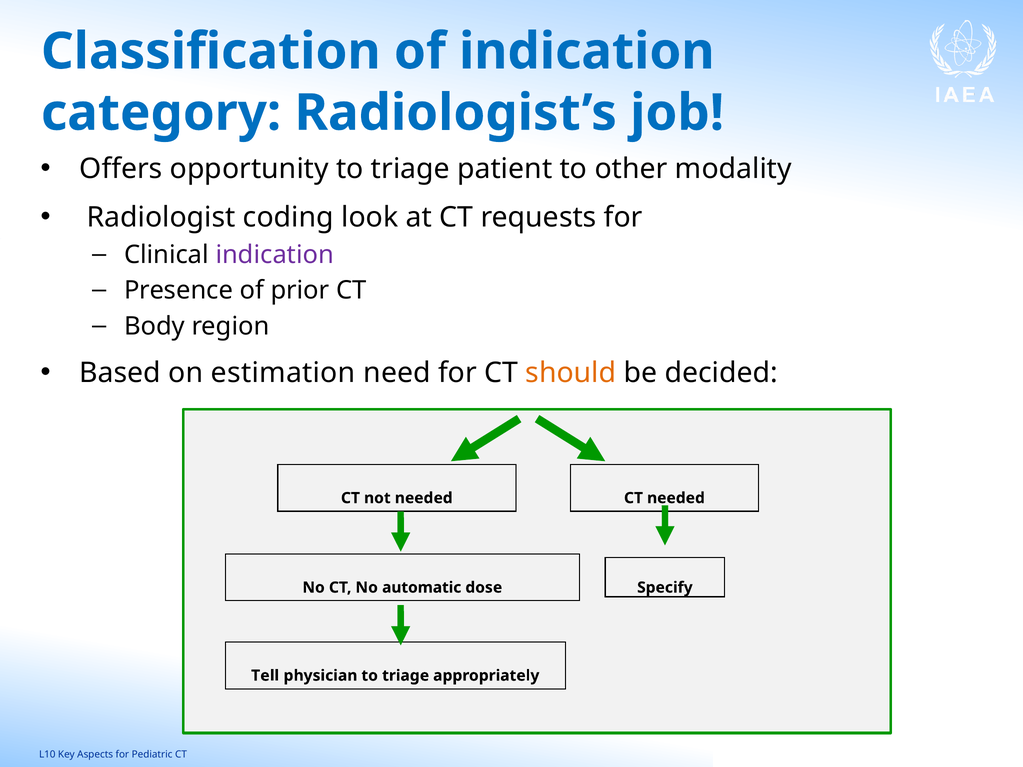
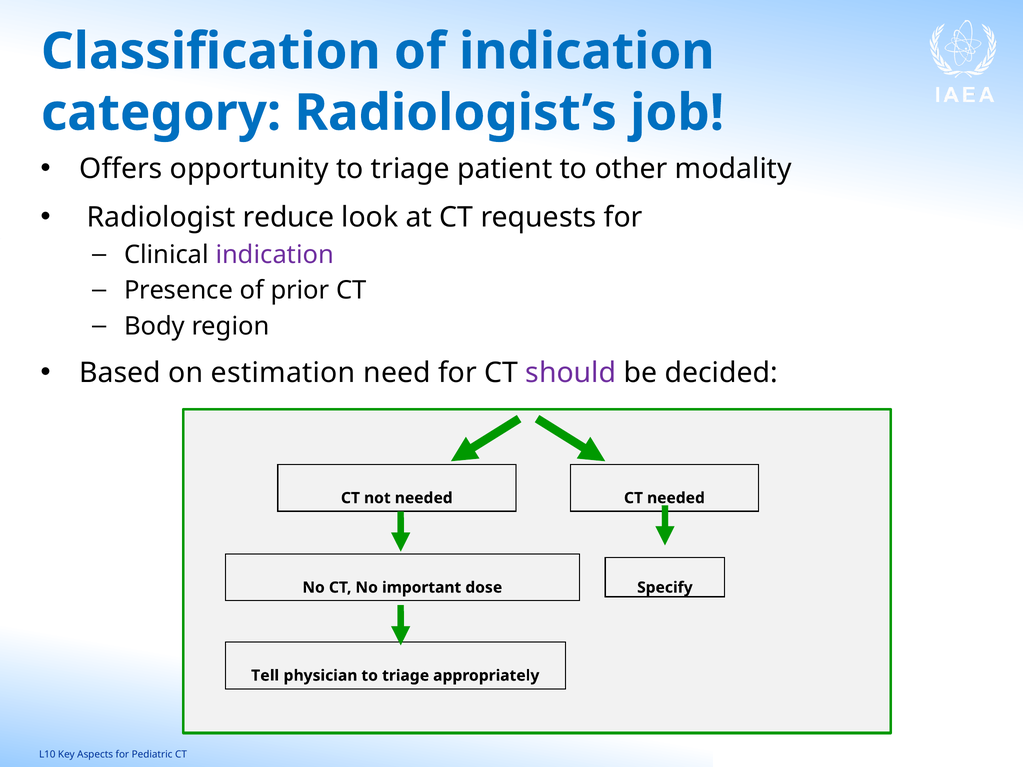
coding: coding -> reduce (289, 217)
should colour: orange -> purple (571, 373)
automatic: automatic -> important (422, 588)
